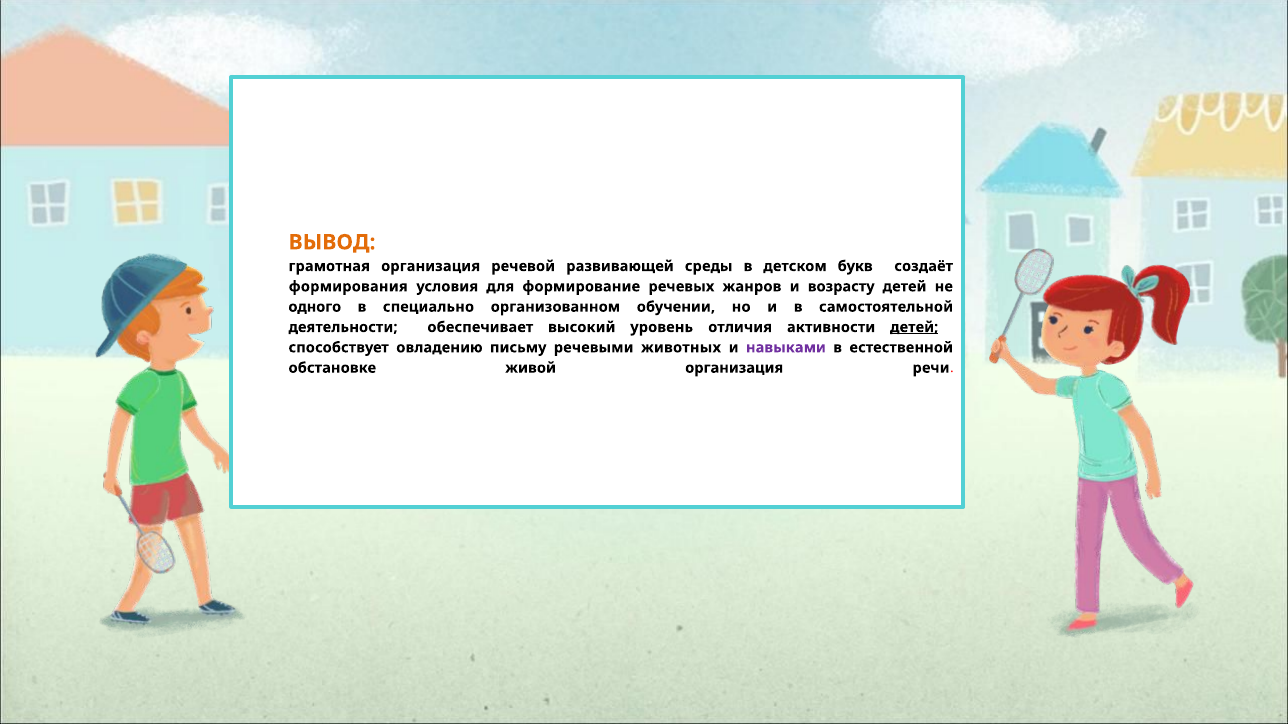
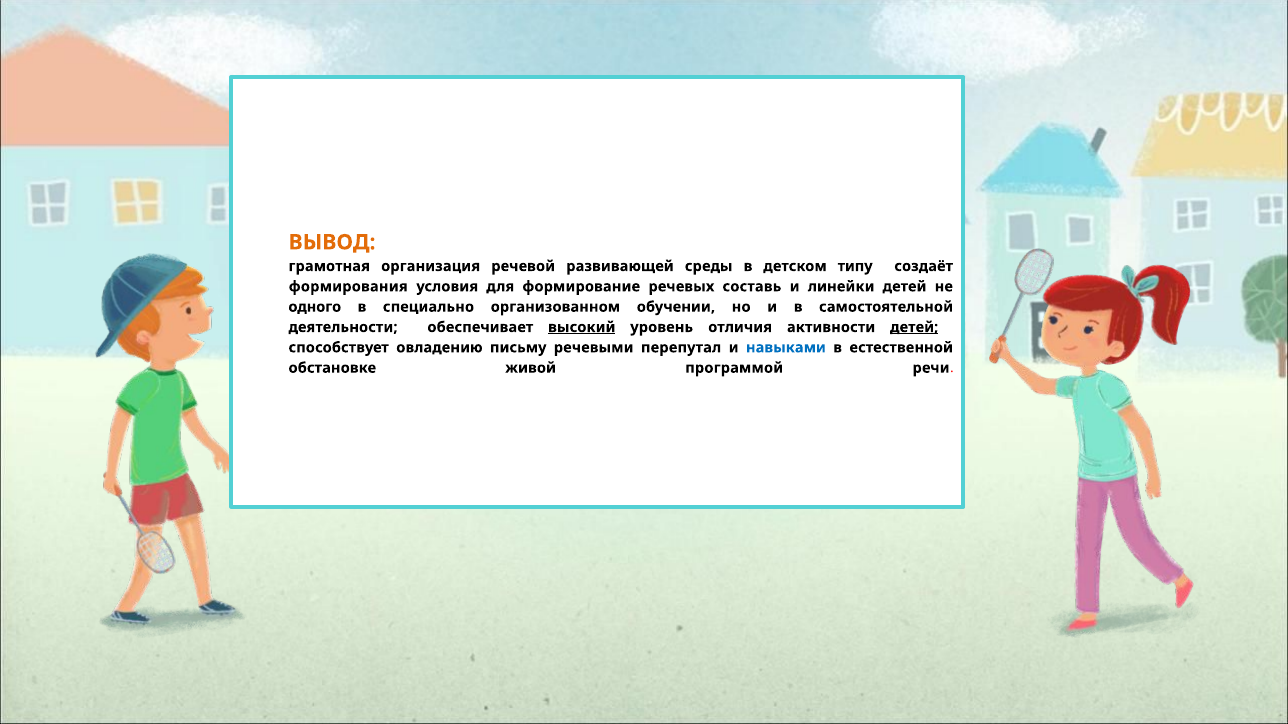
букв: букв -> типу (855, 266)
жанров: жанров -> составь (752, 287)
возрасту: возрасту -> линейки (841, 287)
высокий underline: none -> present (582, 327)
животных: животных -> перепутал (681, 348)
навыками colour: purple -> blue (786, 348)
живой организация: организация -> программой (734, 368)
